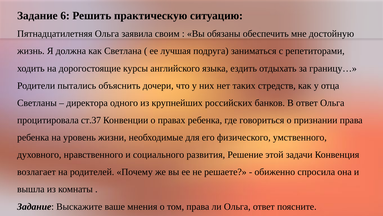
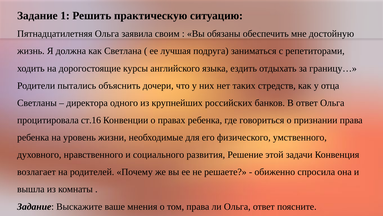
6: 6 -> 1 (65, 16)
ст.37: ст.37 -> ст.16 (91, 120)
